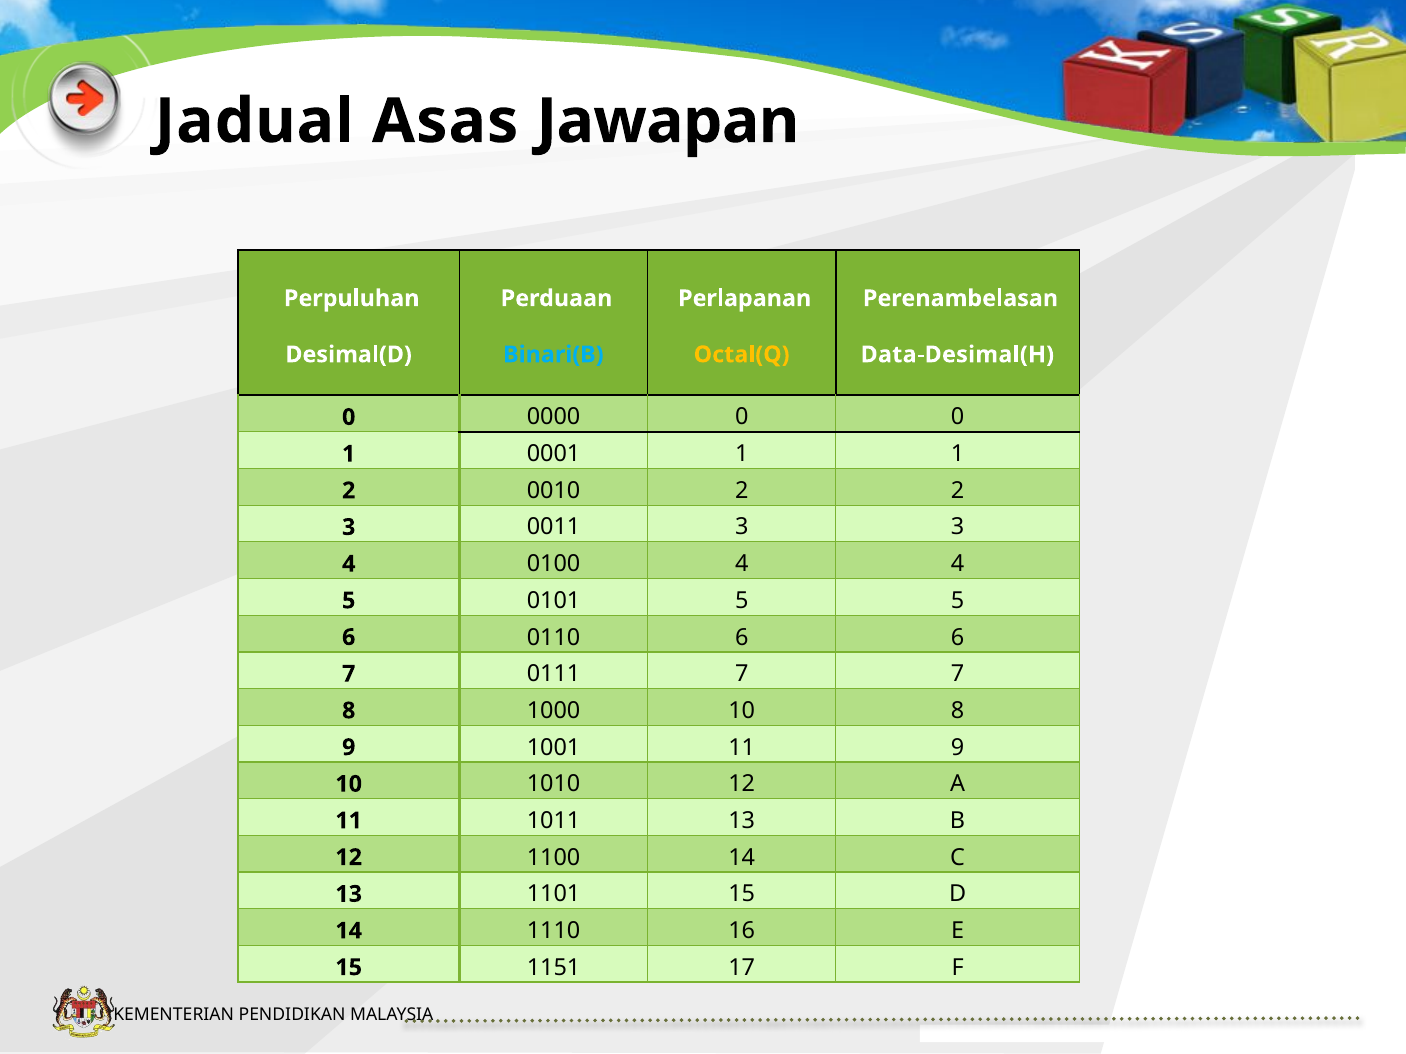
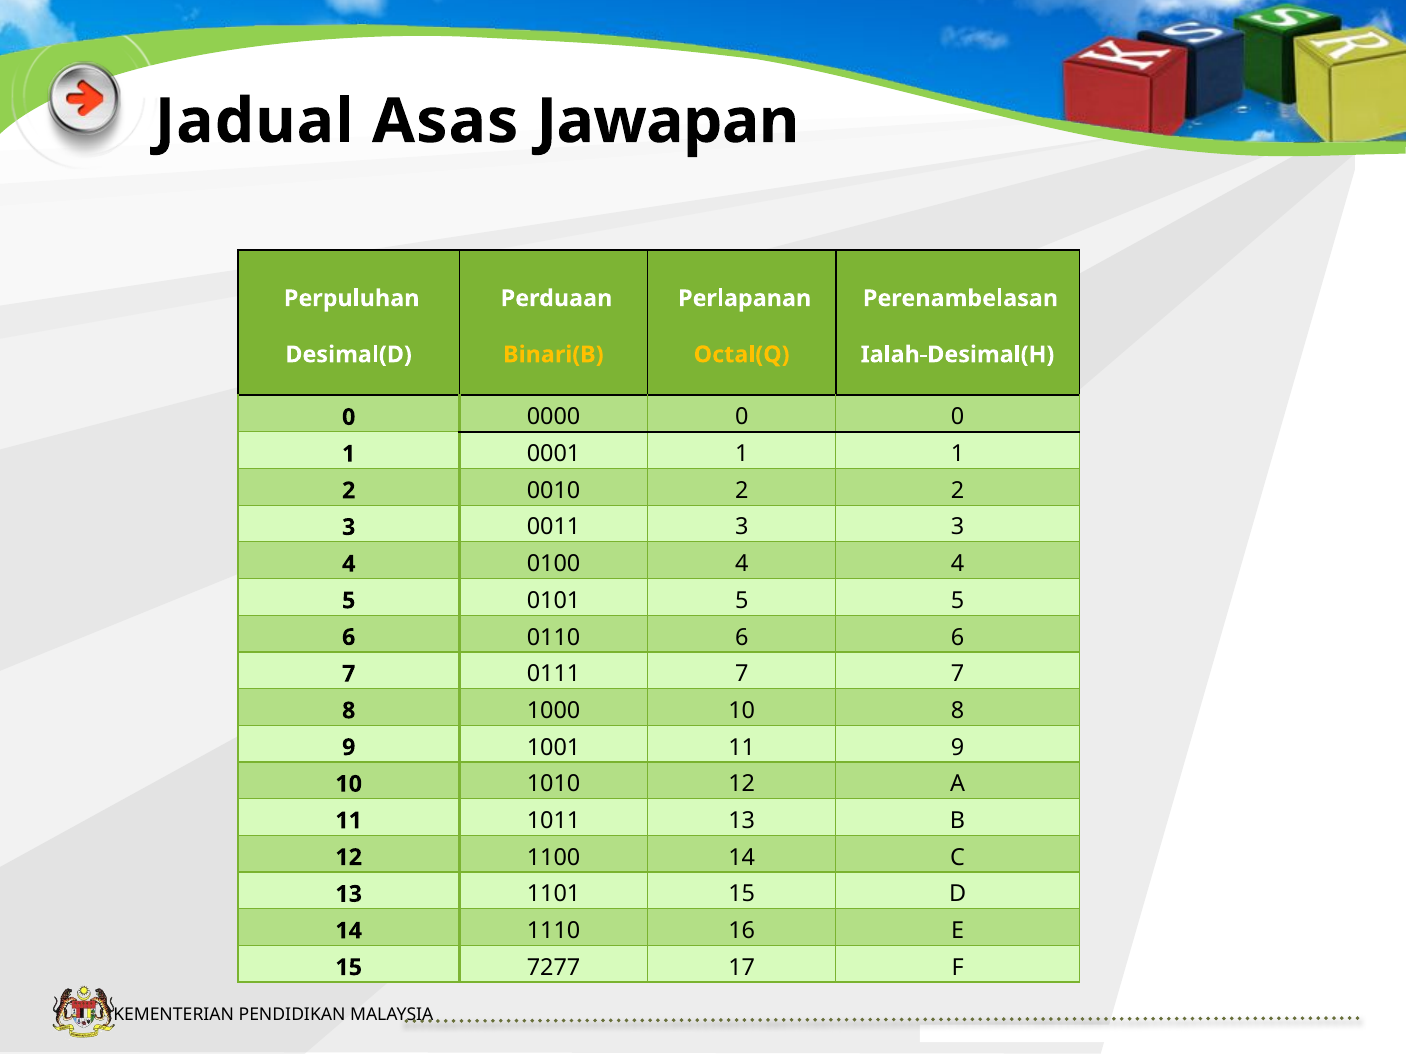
Binari(B colour: light blue -> yellow (553, 355)
Data-Desimal(H: Data-Desimal(H -> Ialah-Desimal(H (957, 355)
1151: 1151 -> 7277 (554, 968)
